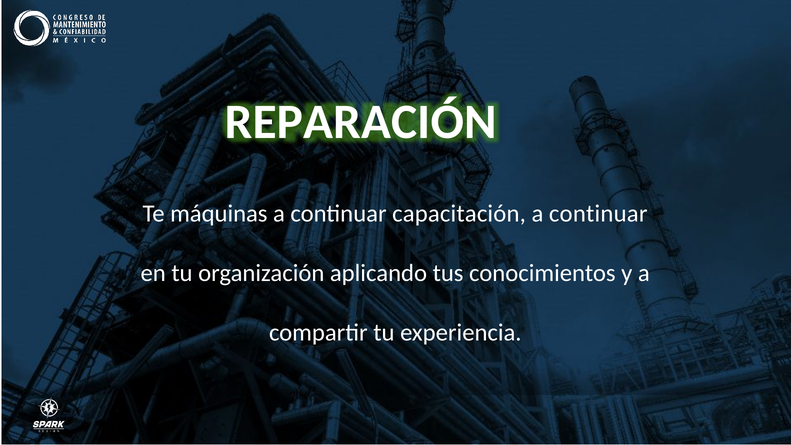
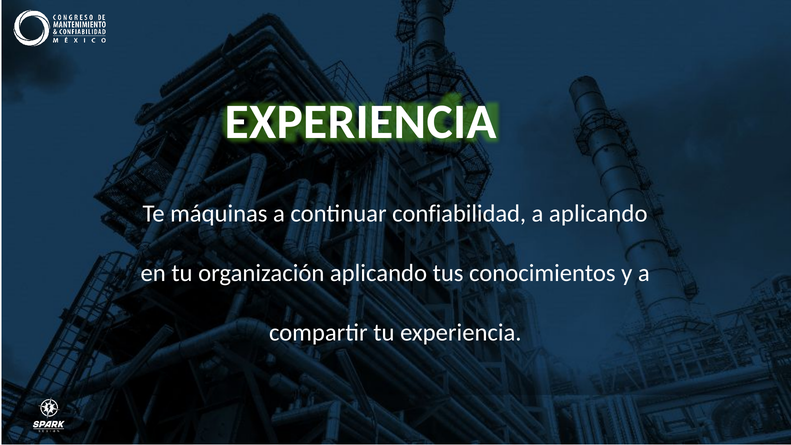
REPARACIÓN: REPARACIÓN -> EXPERIENCIA (361, 122)
capacitación: capacitación -> confiabilidad (459, 214)
continuar: continuar -> aplicando (598, 214)
